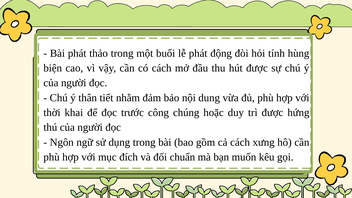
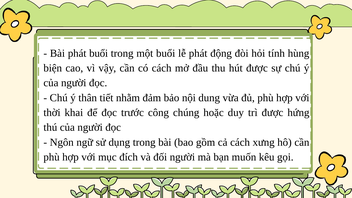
phát thảo: thảo -> buổi (99, 53)
đối chuẩn: chuẩn -> người (182, 157)
